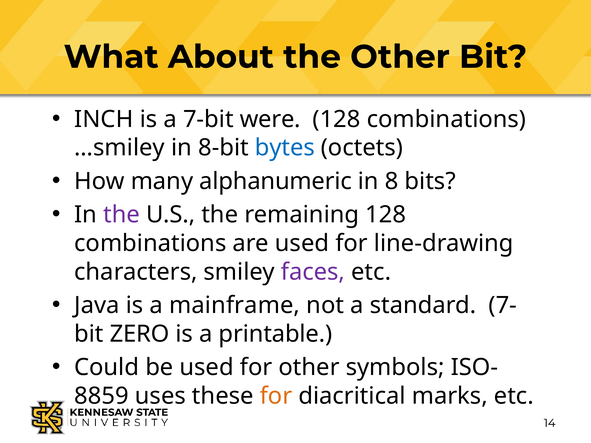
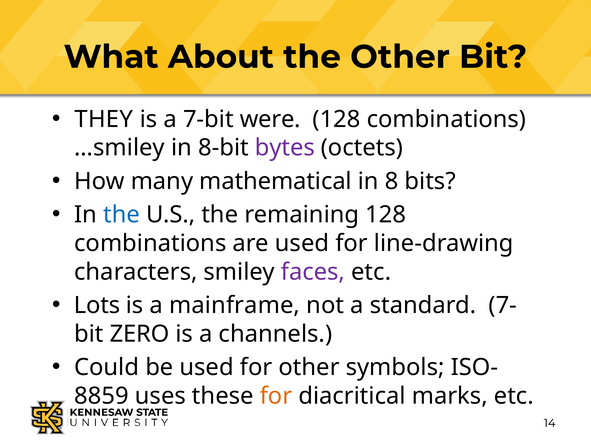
INCH: INCH -> THEY (104, 119)
bytes colour: blue -> purple (285, 148)
alphanumeric: alphanumeric -> mathematical (276, 181)
the colour: purple -> blue (122, 215)
Java: Java -> Lots (97, 306)
printable: printable -> channels (275, 334)
